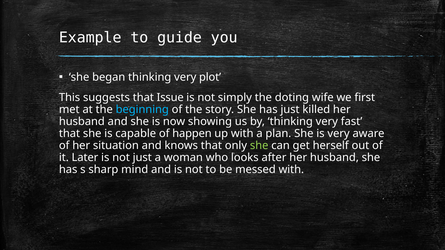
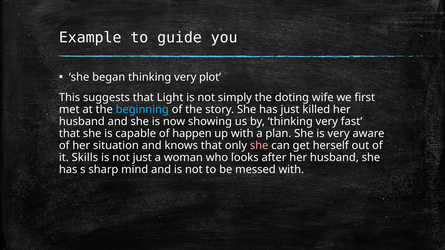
Issue: Issue -> Light (170, 98)
she colour: light green -> pink (259, 146)
Later: Later -> Skills (85, 158)
